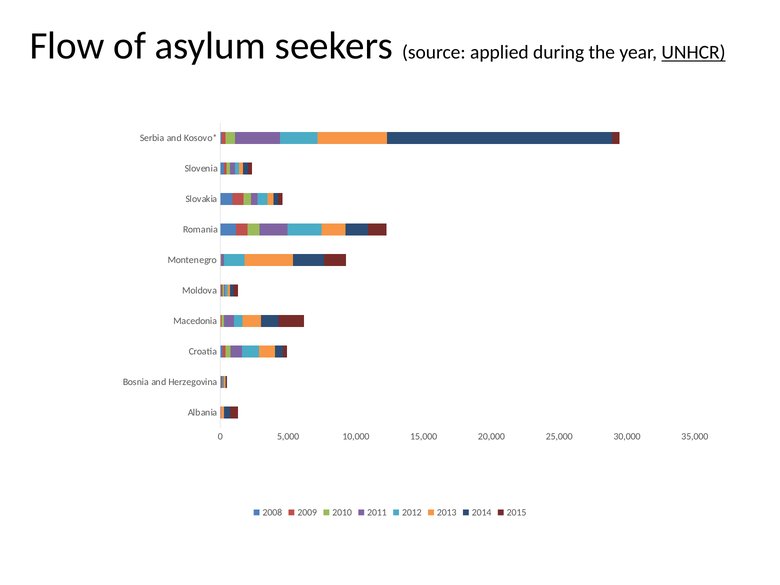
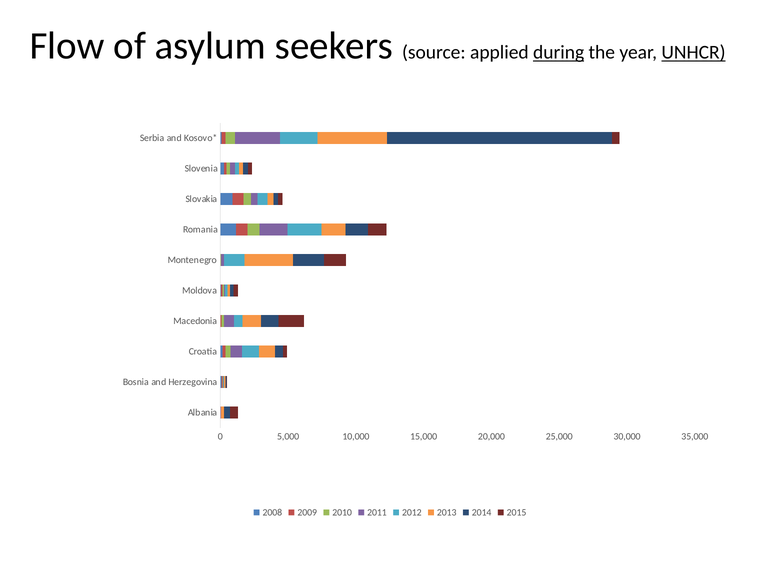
during underline: none -> present (559, 52)
